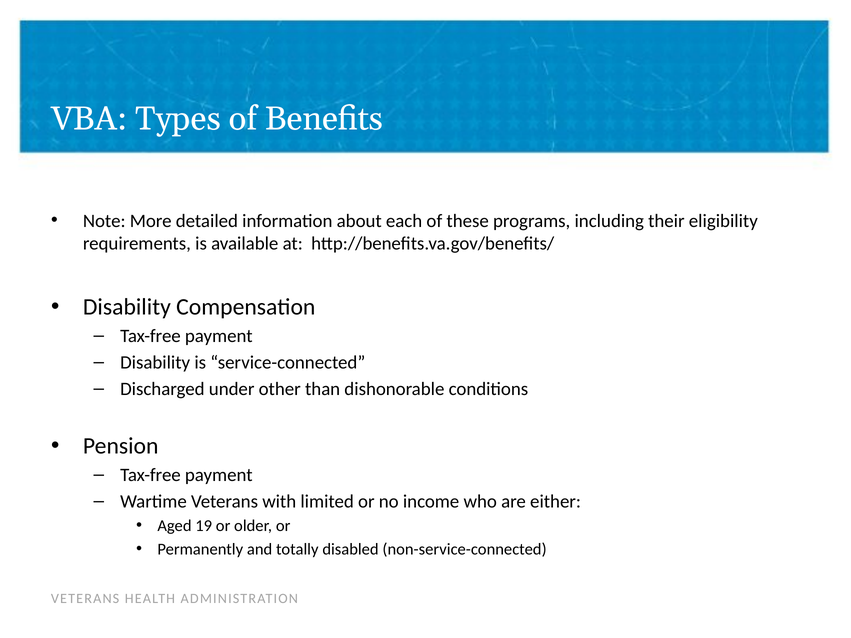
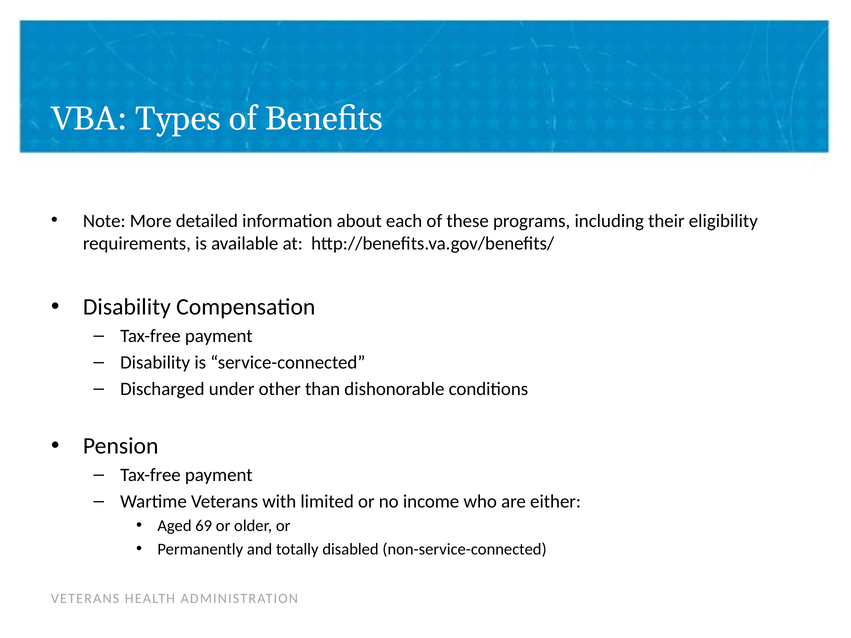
19: 19 -> 69 (204, 526)
